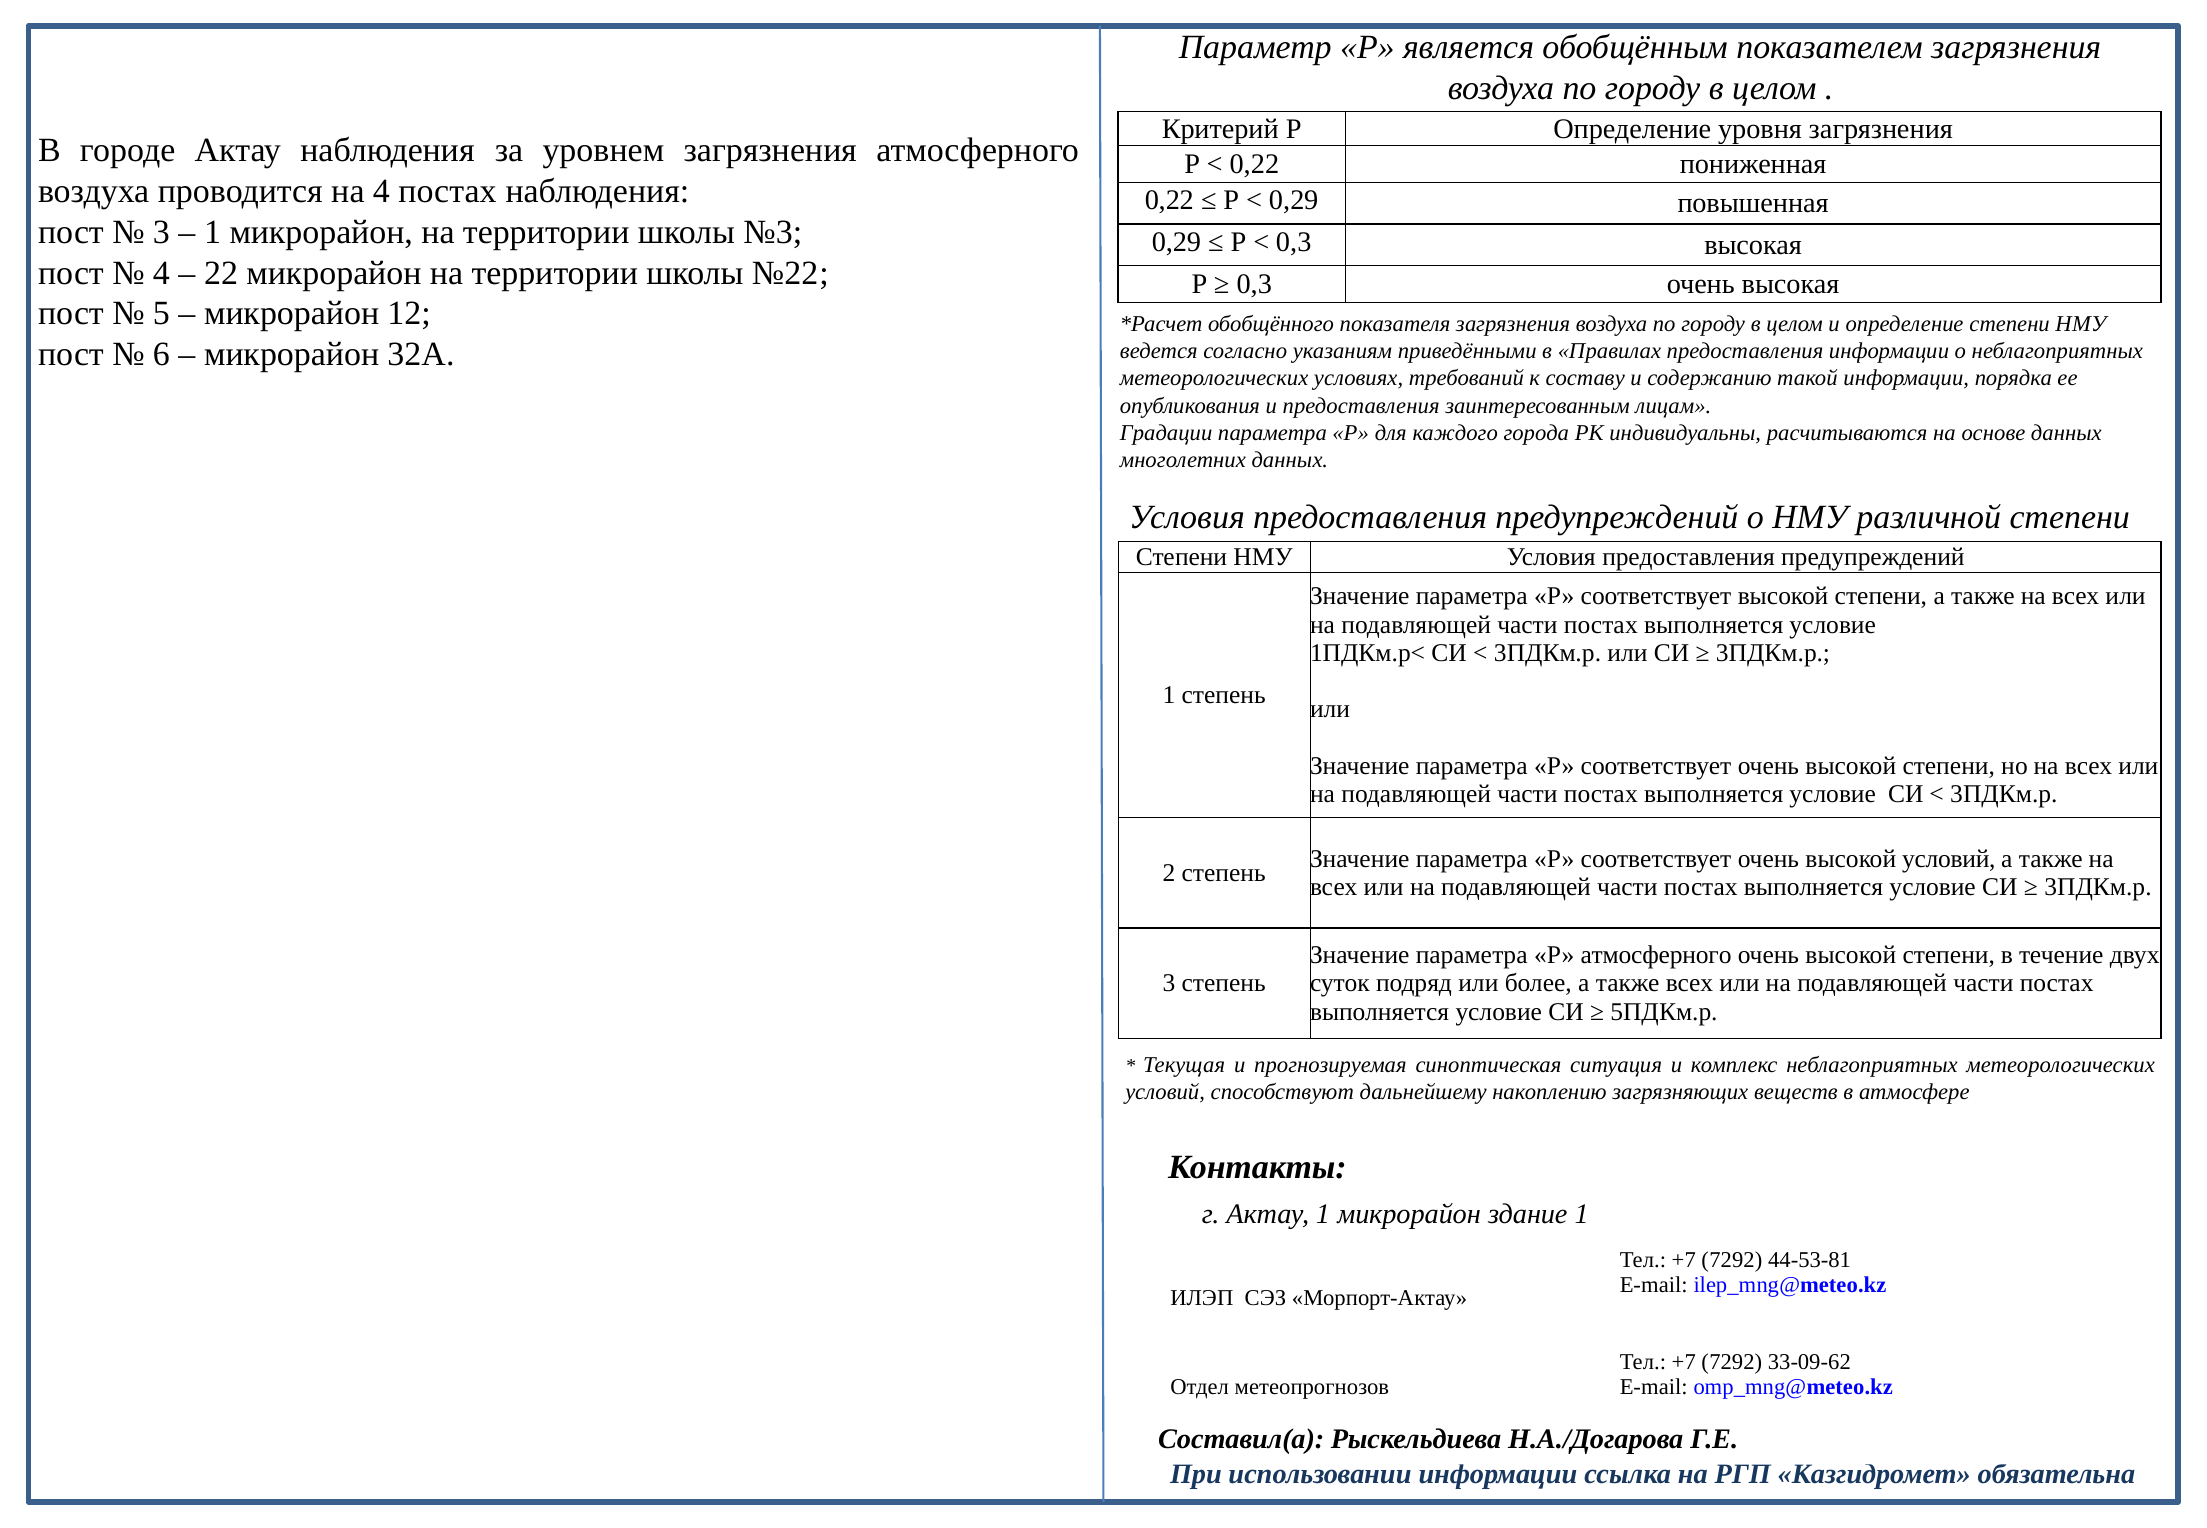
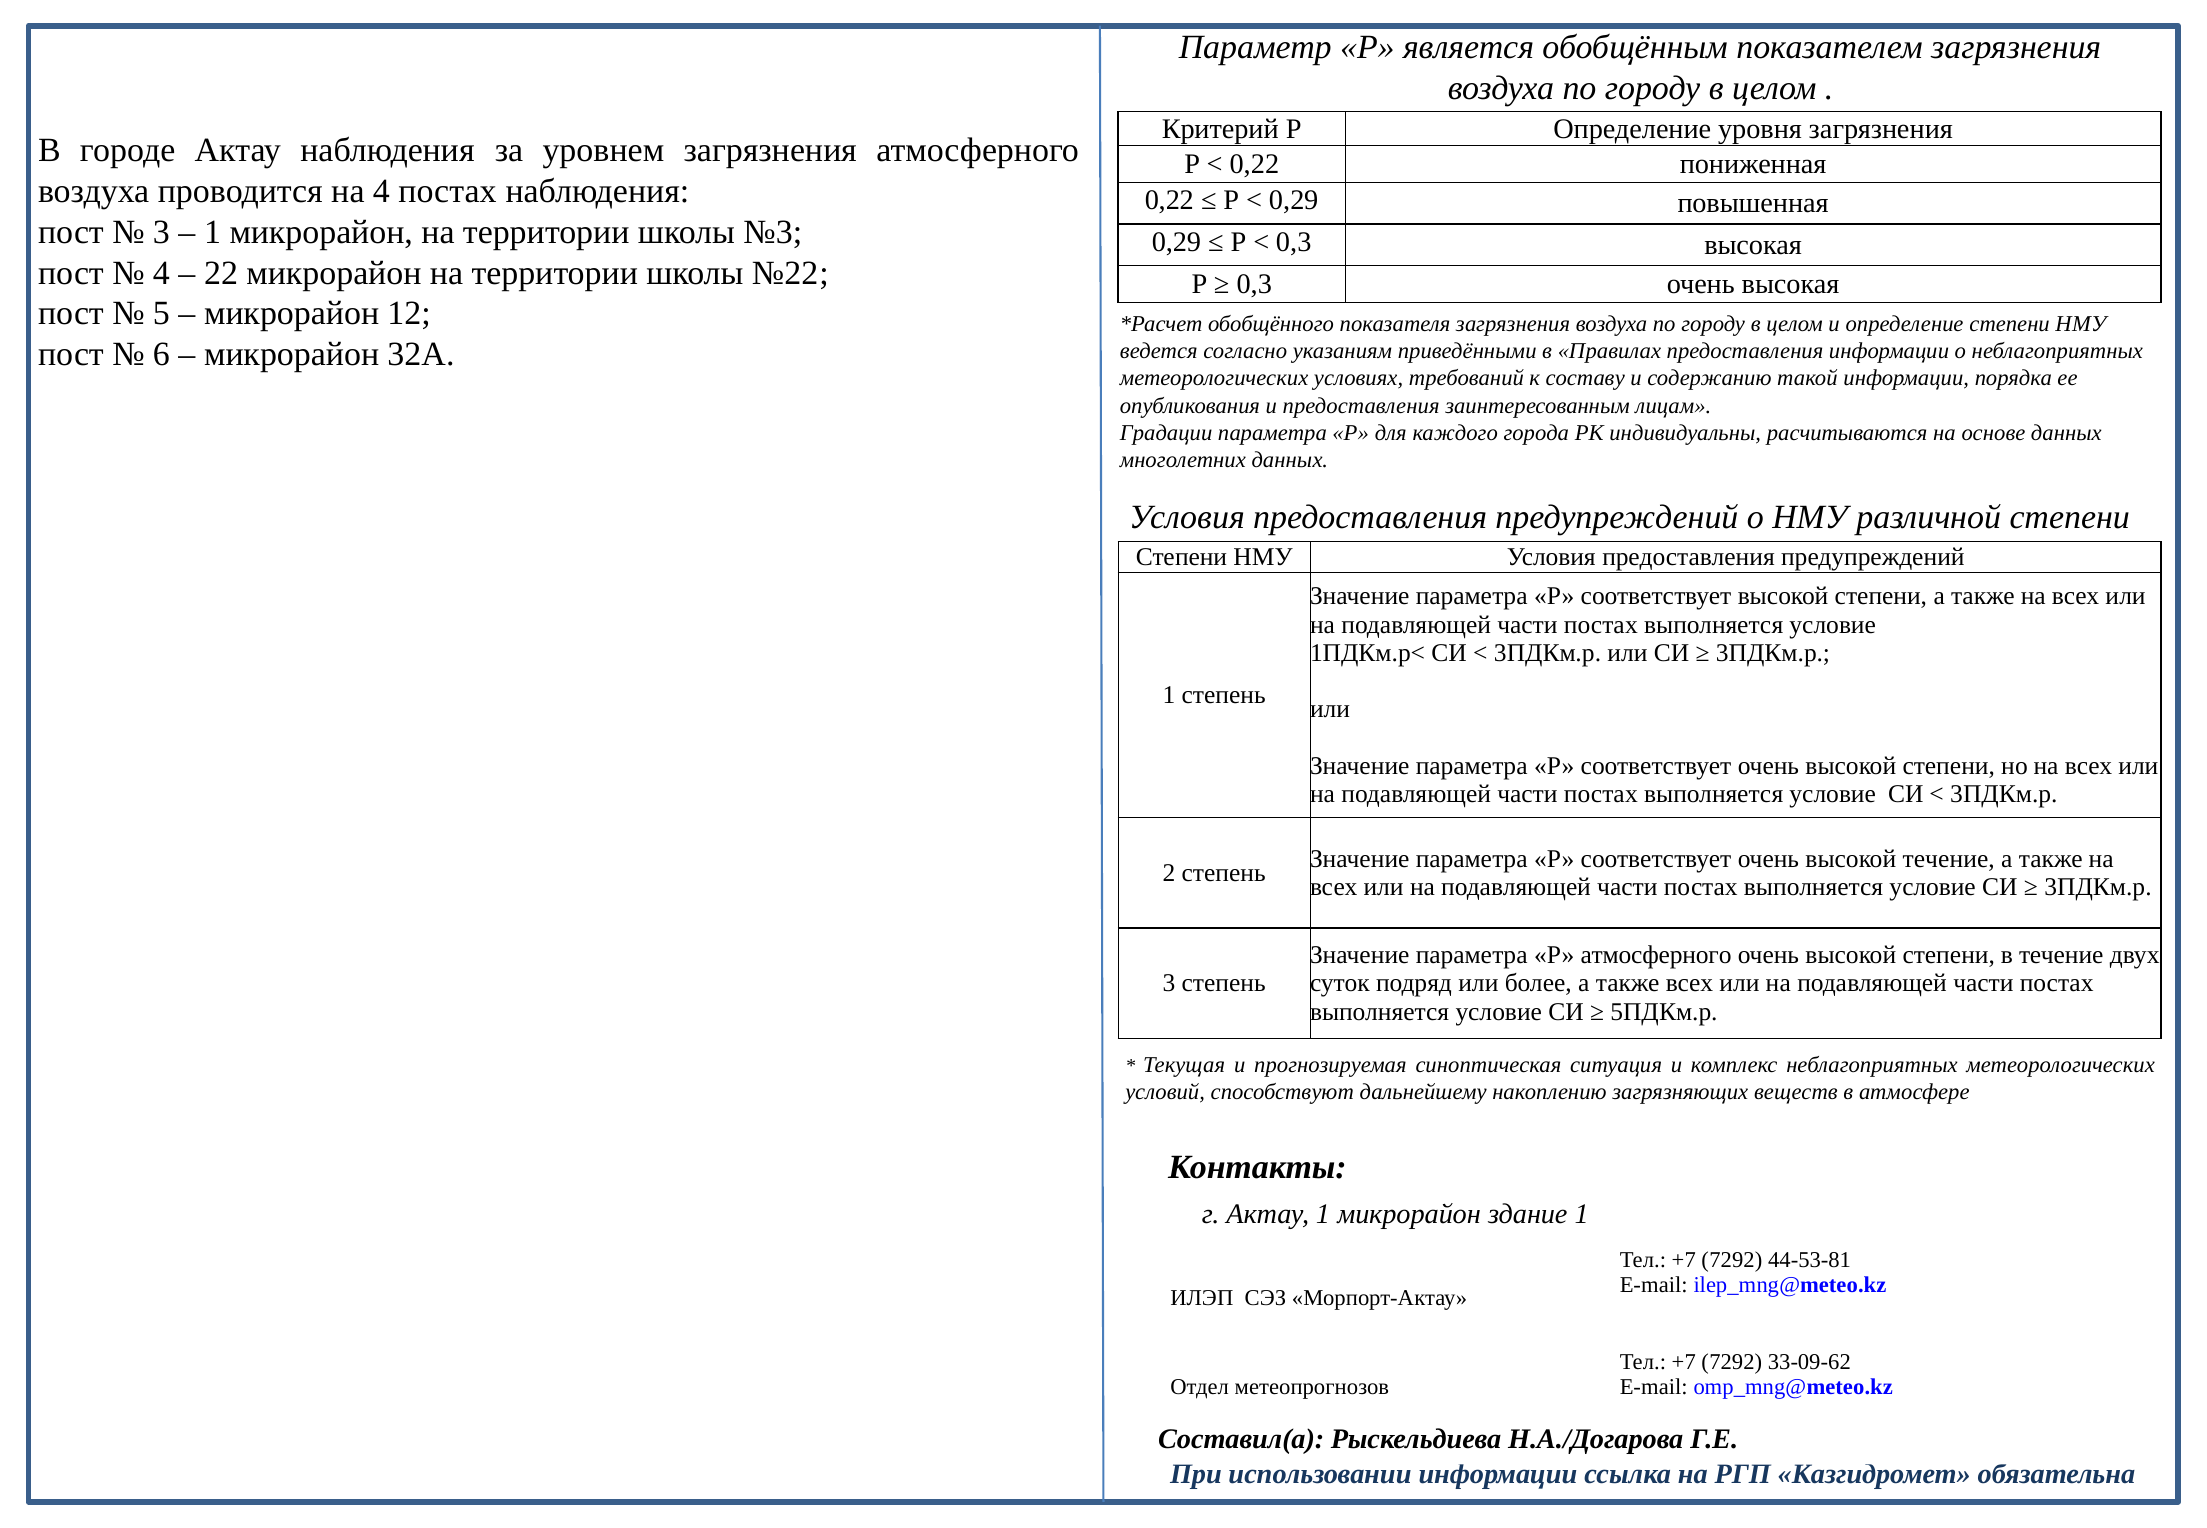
высокой условий: условий -> течение (1949, 859)
